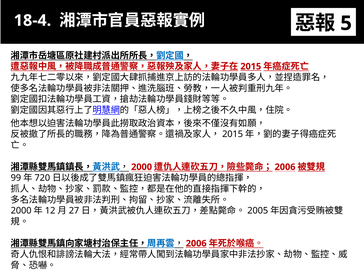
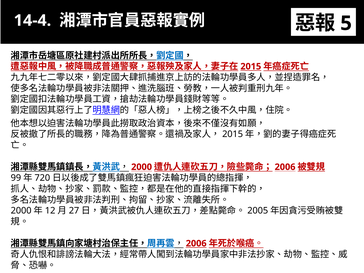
18-4: 18-4 -> 14-4 (32, 20)
